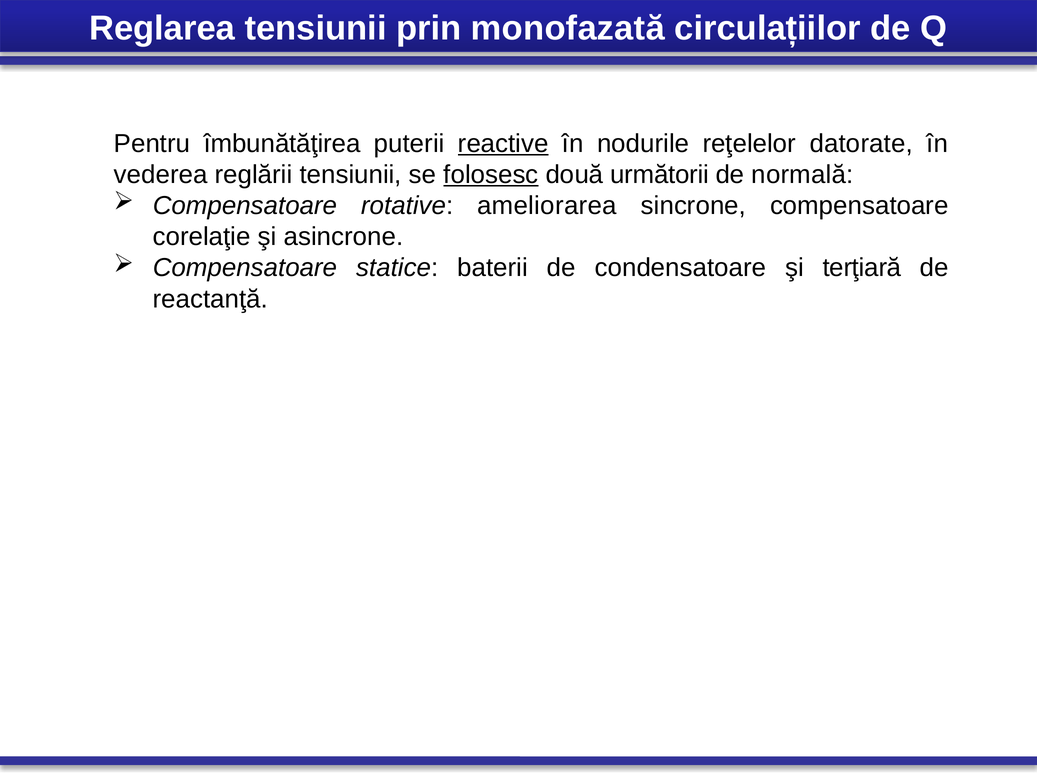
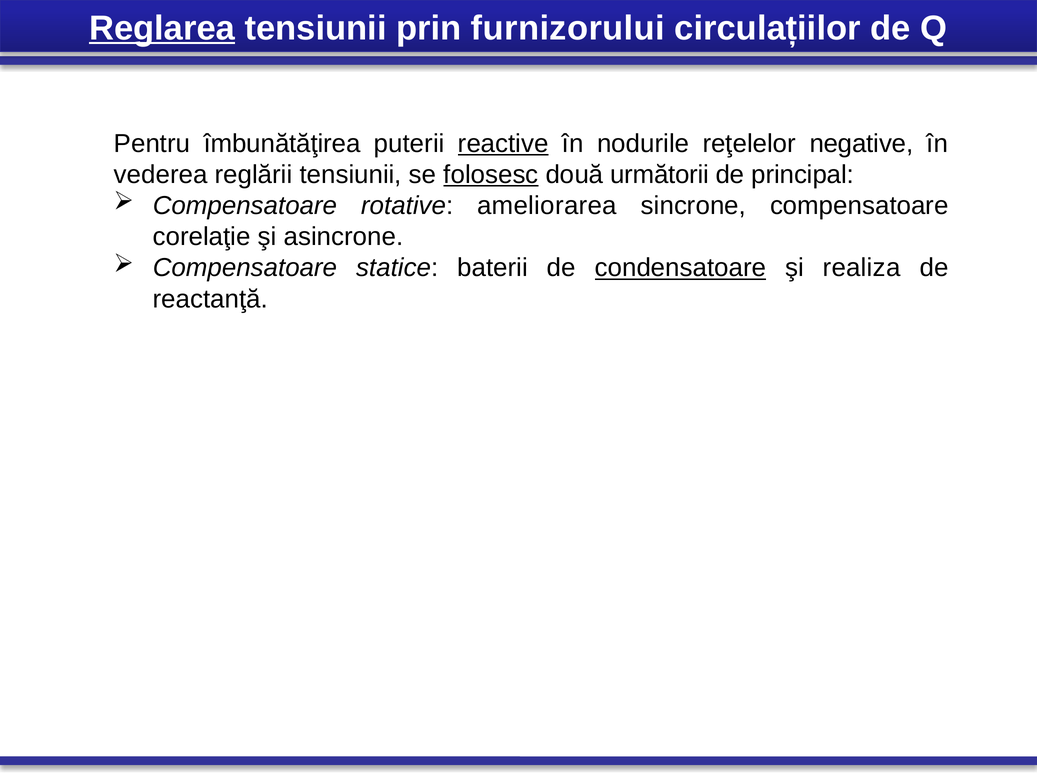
Reglarea underline: none -> present (162, 28)
monofazată: monofazată -> furnizorului (568, 28)
datorate: datorate -> negative (861, 143)
normală: normală -> principal (803, 175)
condensatoare underline: none -> present (681, 268)
terţiară: terţiară -> realiza (862, 268)
